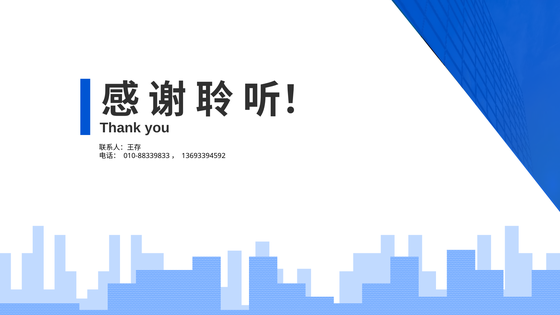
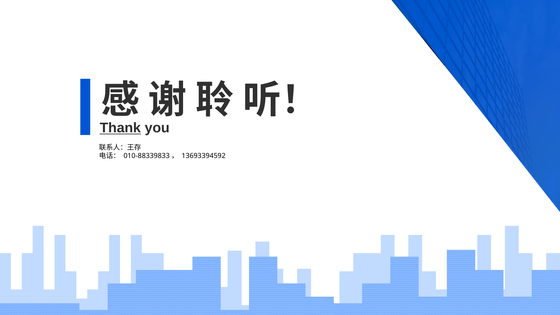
Thank underline: none -> present (120, 128)
